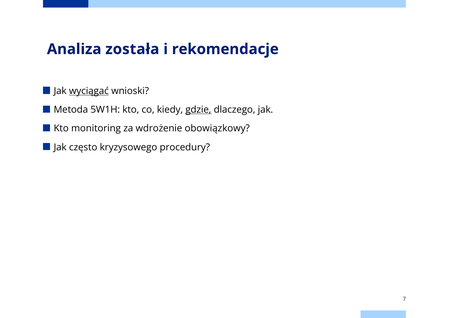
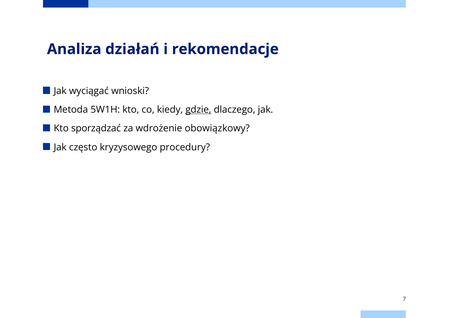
została: została -> działań (132, 49)
wyciągać underline: present -> none (89, 91)
monitoring: monitoring -> sporządzać (96, 128)
